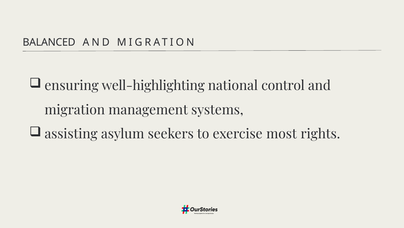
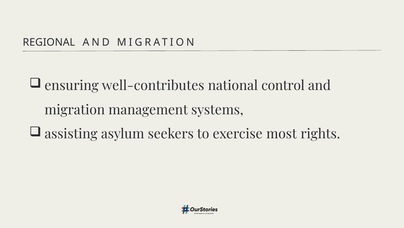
BALANCED: BALANCED -> REGIONAL (49, 42)
well-highlighting: well-highlighting -> well-contributes (153, 85)
